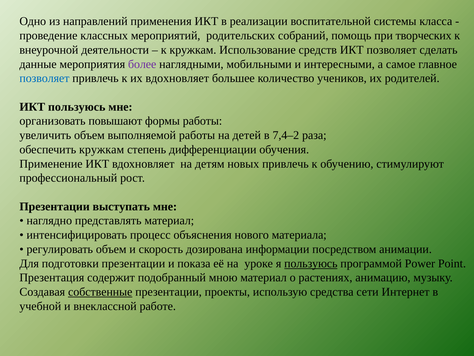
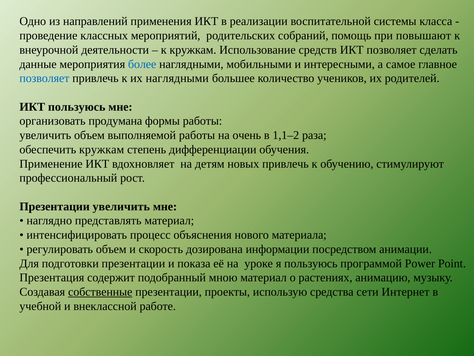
творческих: творческих -> повышают (424, 36)
более colour: purple -> blue (142, 64)
их вдохновляет: вдохновляет -> наглядными (177, 78)
повышают: повышают -> продумана (115, 121)
детей: детей -> очень (247, 135)
7,4–2: 7,4–2 -> 1,1–2 (286, 135)
Презентации выступать: выступать -> увеличить (121, 206)
пользуюсь underline: present -> none (311, 263)
